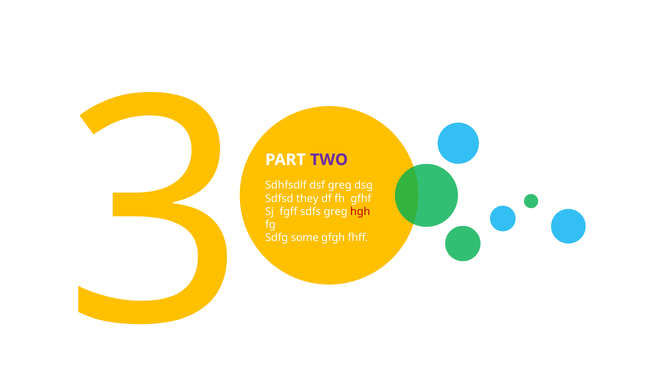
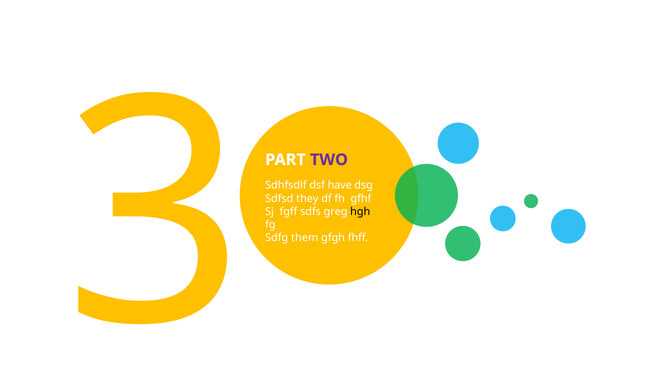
dsf greg: greg -> have (340, 186)
hgh colour: red -> black (360, 212)
some: some -> them (305, 238)
